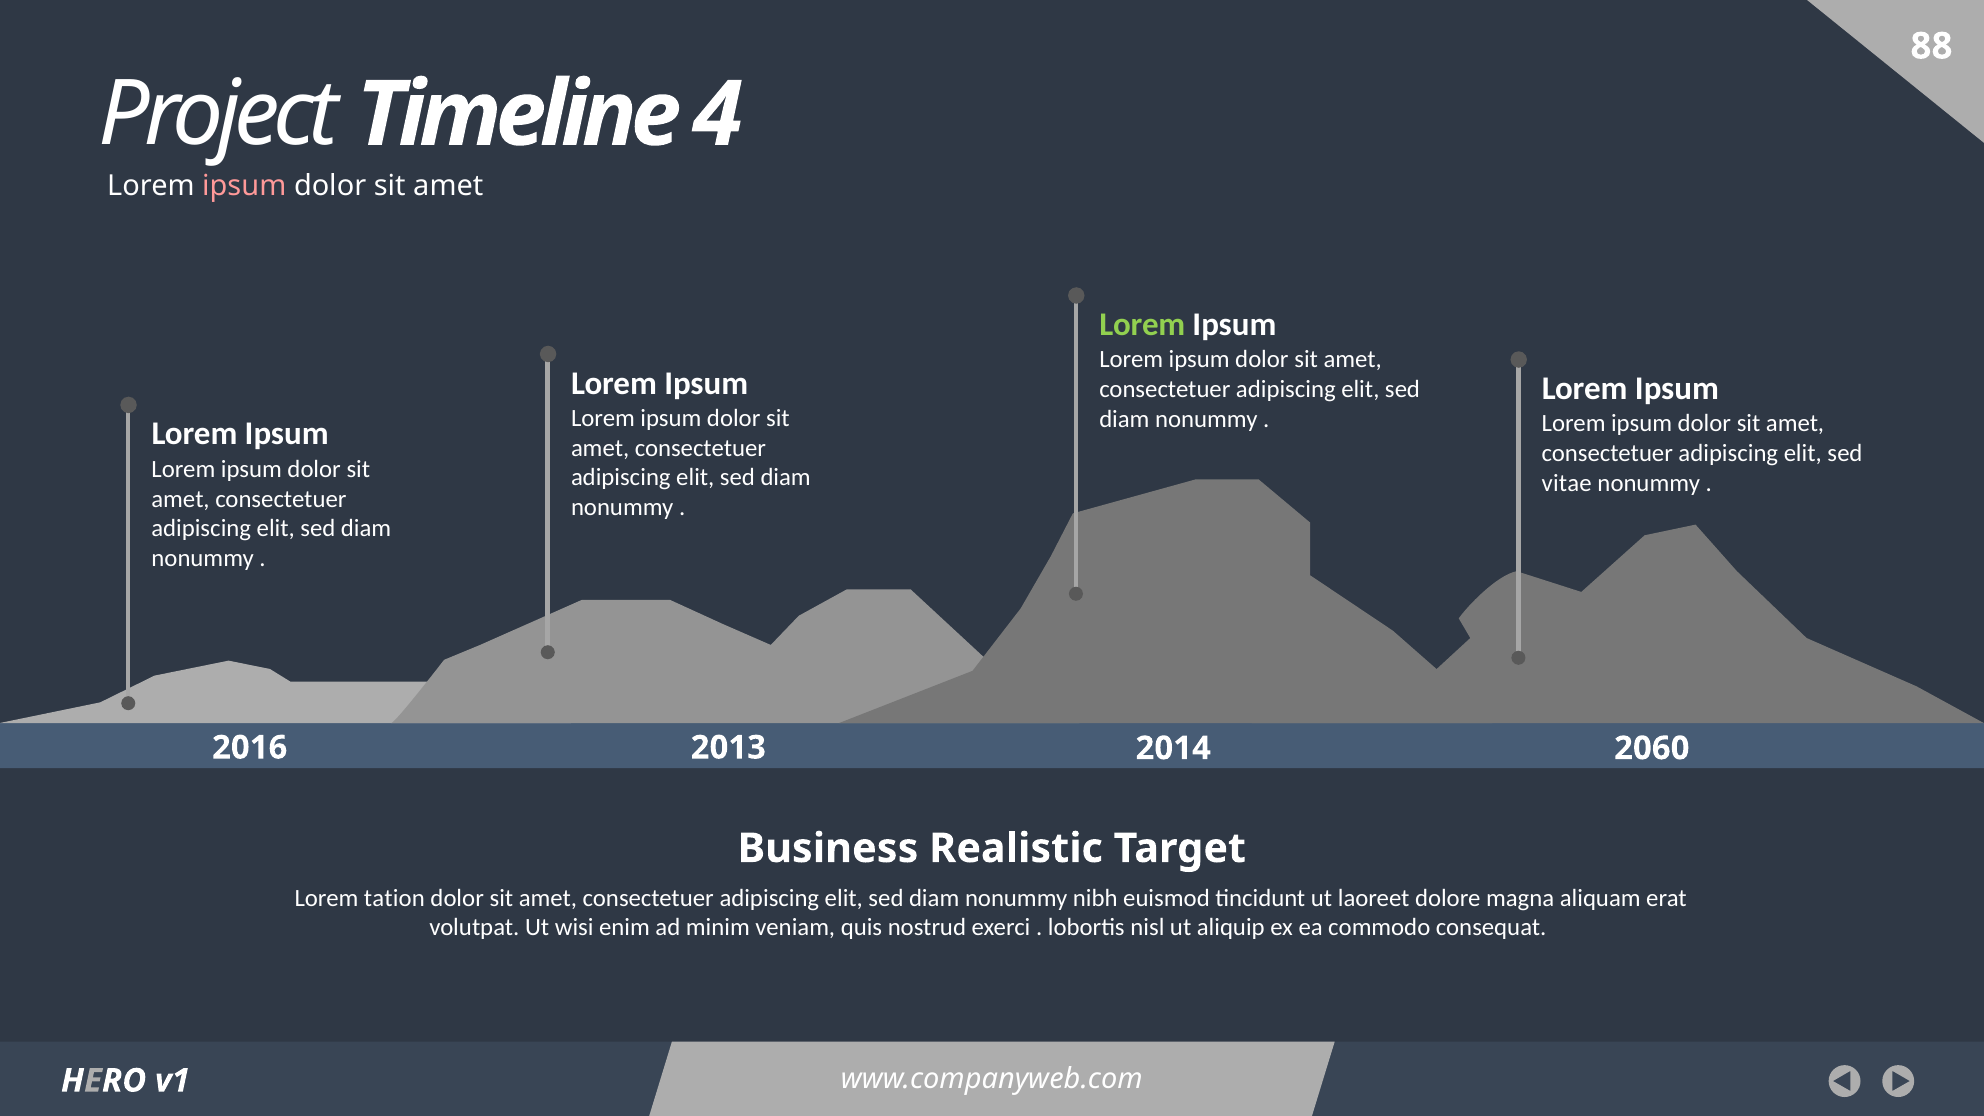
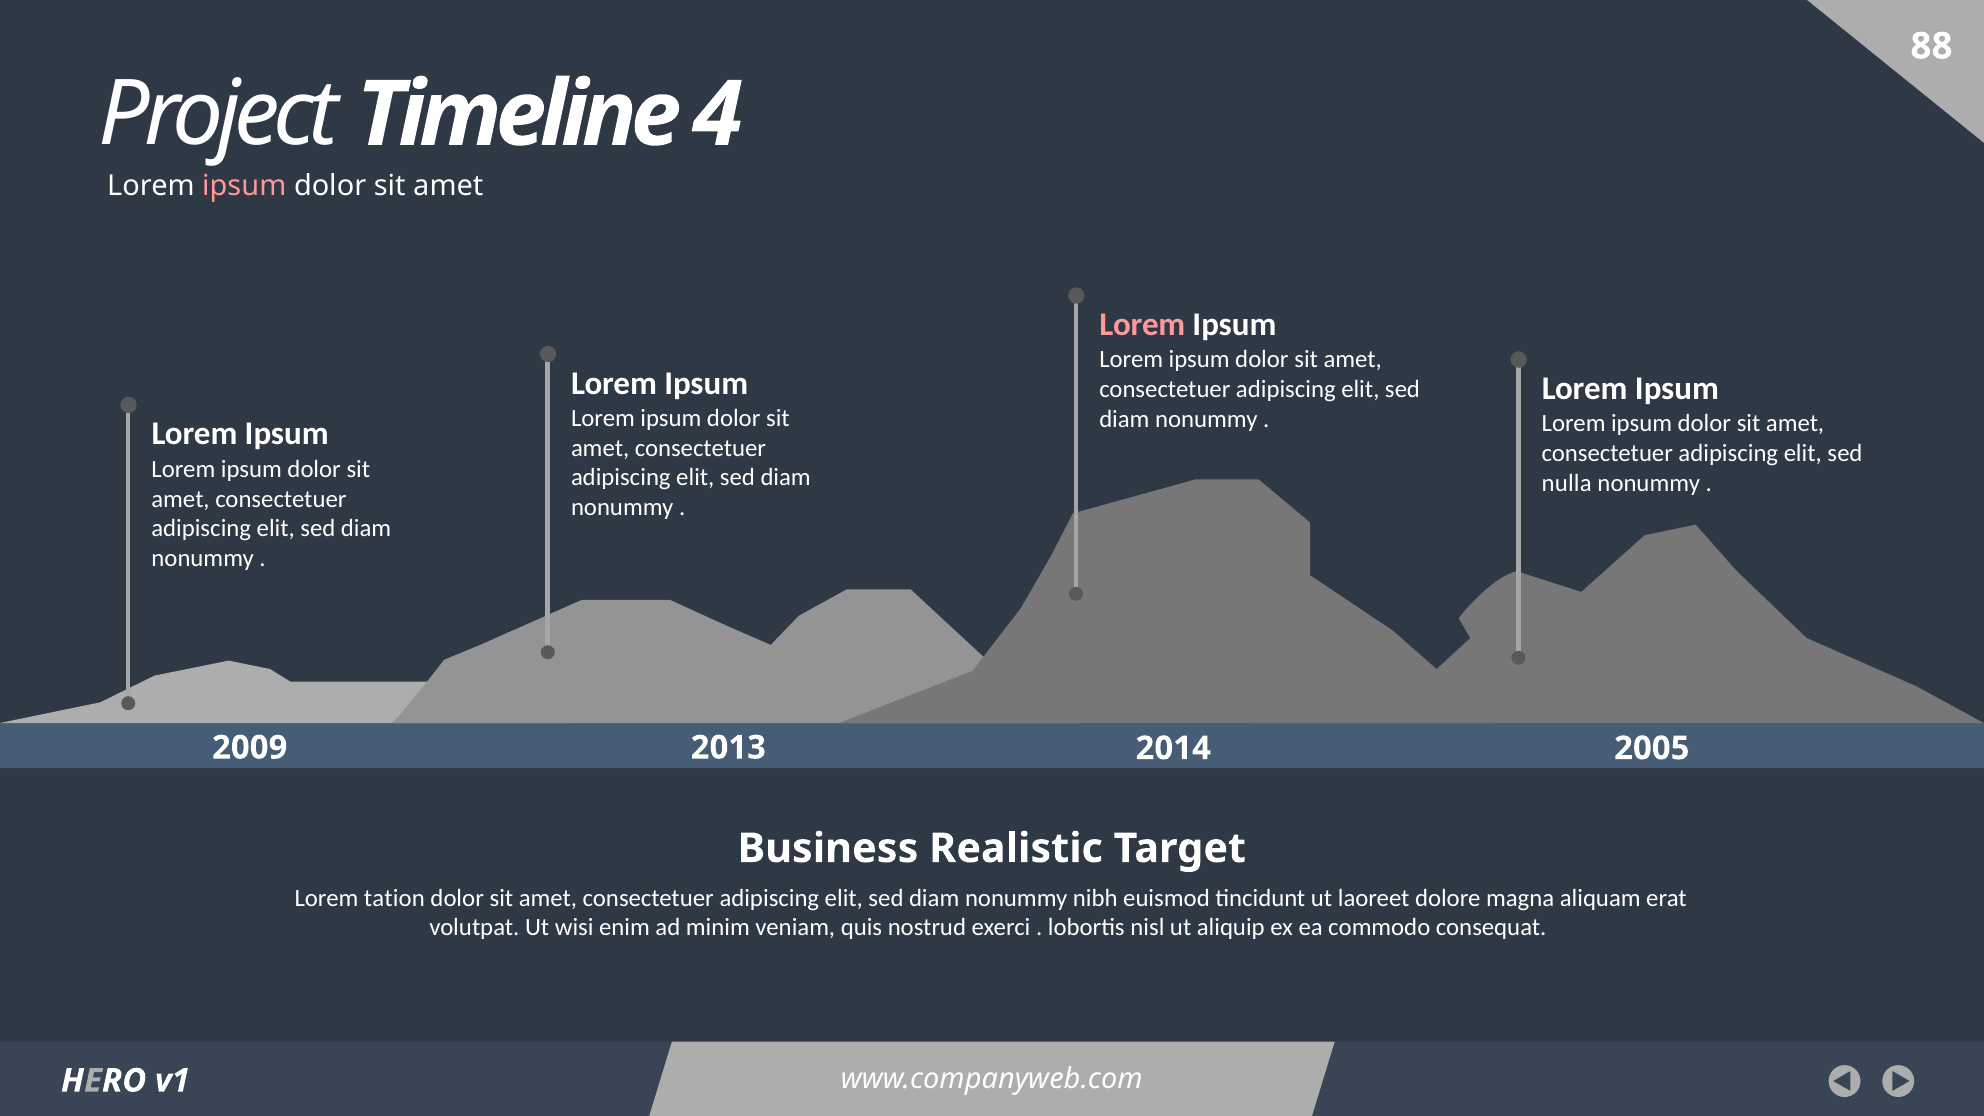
Lorem colour: light green -> pink (1142, 325)
vitae: vitae -> nulla (1567, 483)
2016: 2016 -> 2009 (250, 748)
2060: 2060 -> 2005 (1652, 748)
